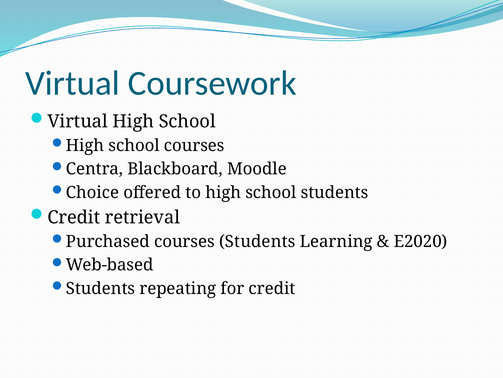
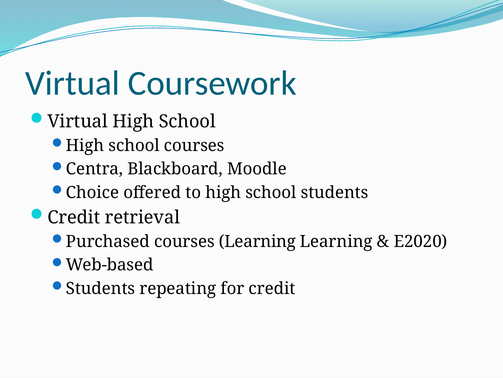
courses Students: Students -> Learning (257, 241)
